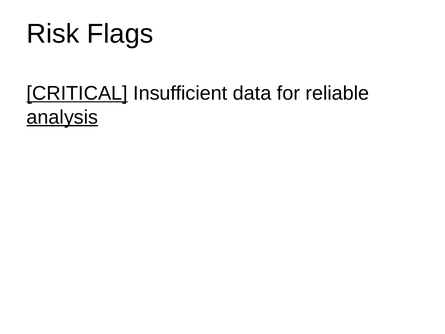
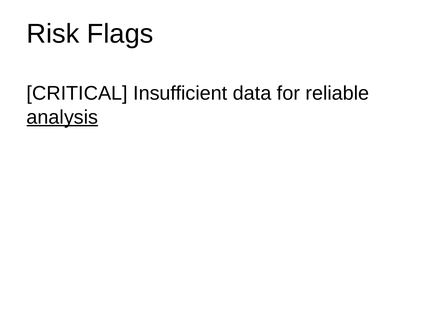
CRITICAL underline: present -> none (77, 93)
